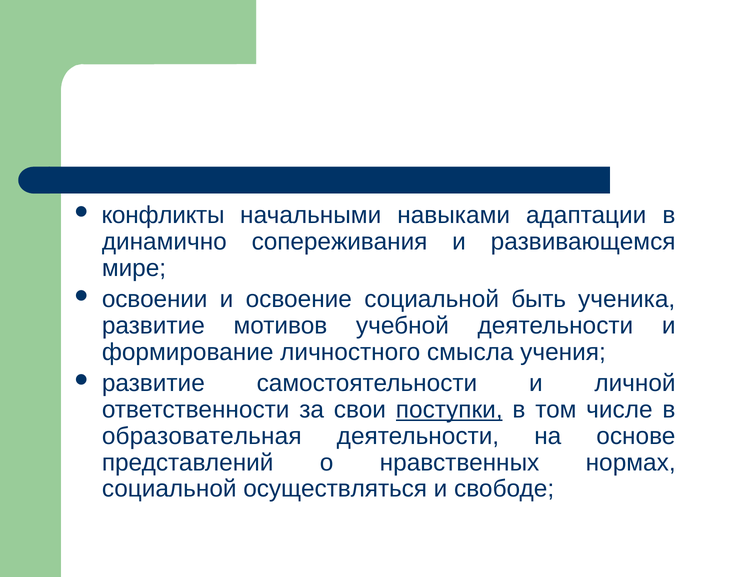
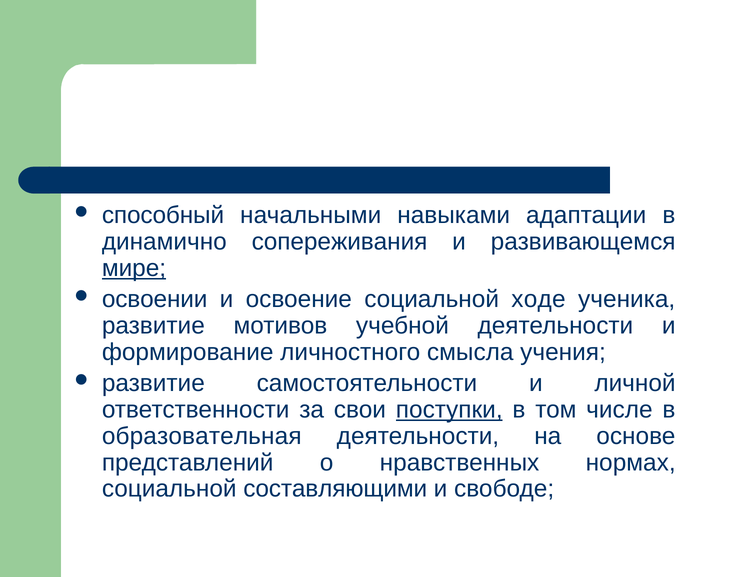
конфликты: конфликты -> способный (163, 215)
мире underline: none -> present (134, 268)
быть: быть -> ходе (538, 299)
осуществляться: осуществляться -> составляющими (335, 488)
